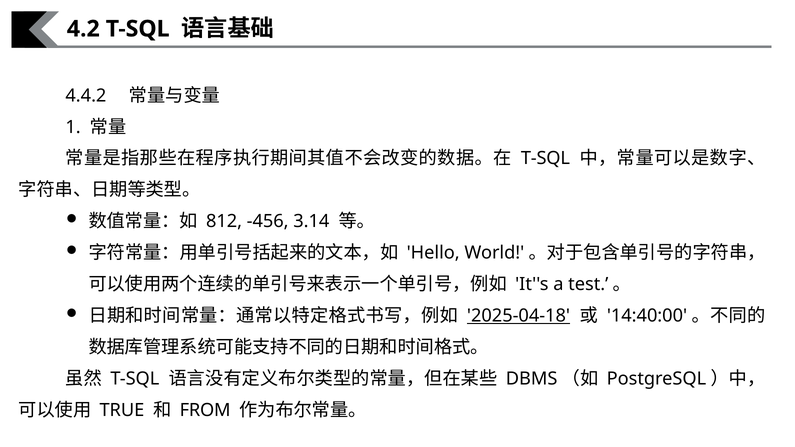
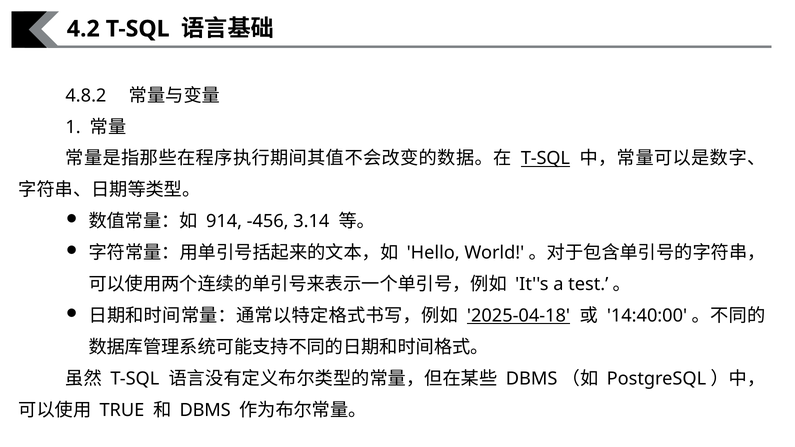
4.4.2: 4.4.2 -> 4.8.2 (86, 96)
T-SQL underline: none -> present (545, 159)
812: 812 -> 914 (224, 222)
FROM: FROM -> DBMS (205, 410)
